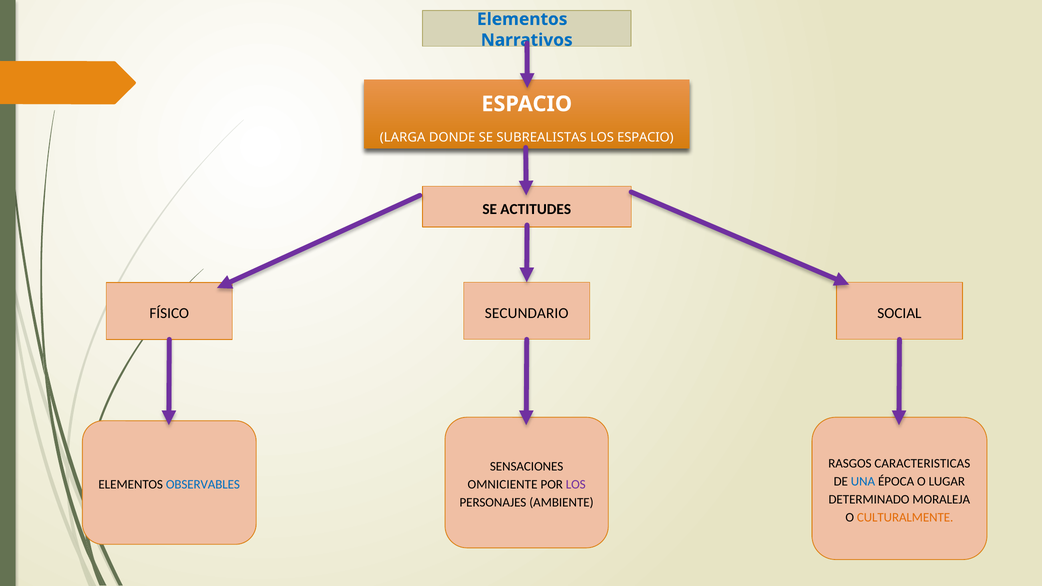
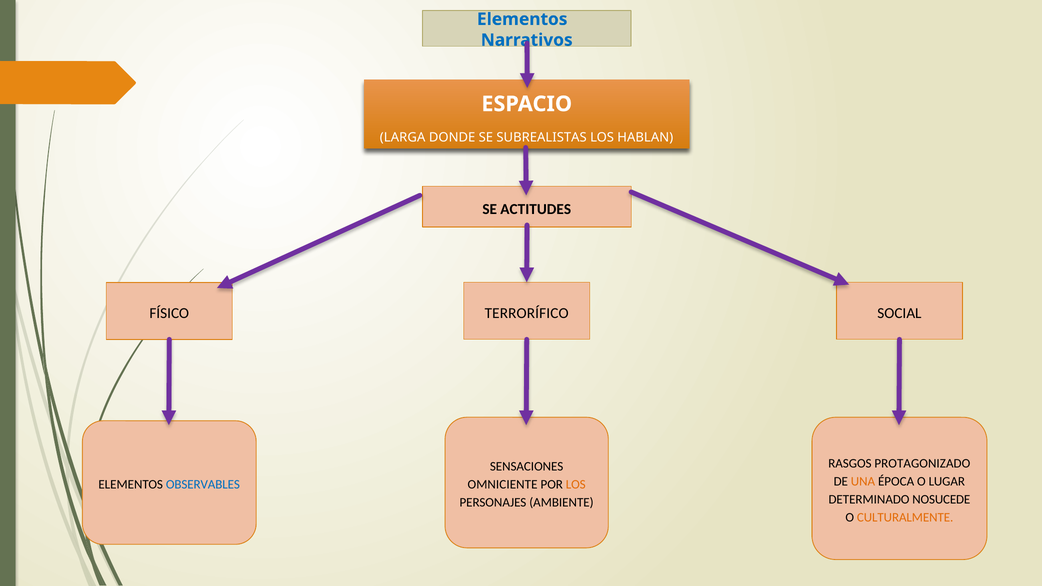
LOS ESPACIO: ESPACIO -> HABLAN (645, 137)
SECUNDARIO: SECUNDARIO -> TERRORÍFICO (527, 313)
CARACTERISTICAS: CARACTERISTICAS -> PROTAGONIZADO (922, 464)
UNA colour: blue -> orange (863, 482)
LOS colour: purple -> orange (576, 485)
MORALEJA: MORALEJA -> NOSUCEDE (941, 500)
